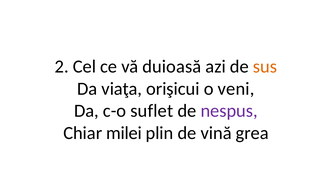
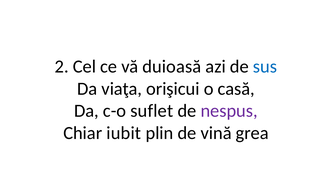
sus colour: orange -> blue (265, 66)
veni: veni -> casă (236, 89)
milei: milei -> iubit (124, 133)
